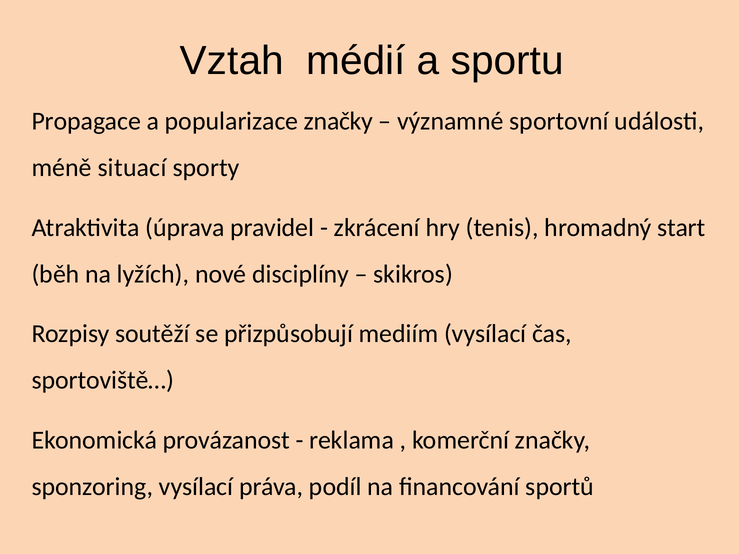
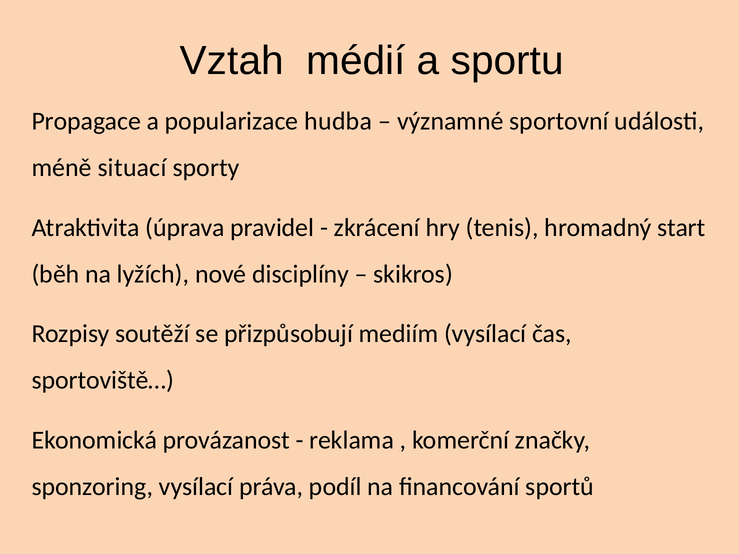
popularizace značky: značky -> hudba (338, 121)
